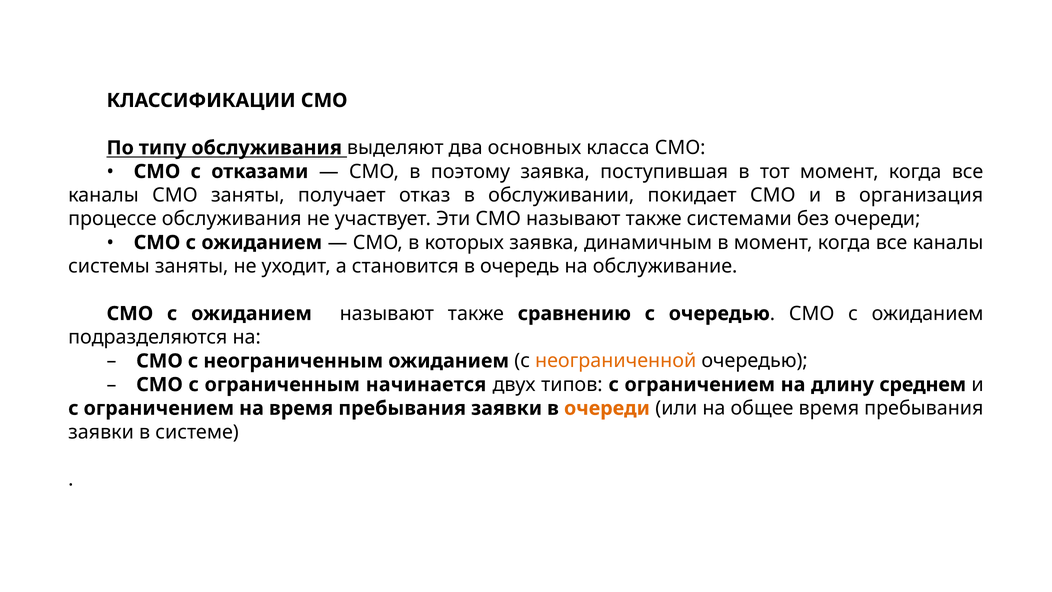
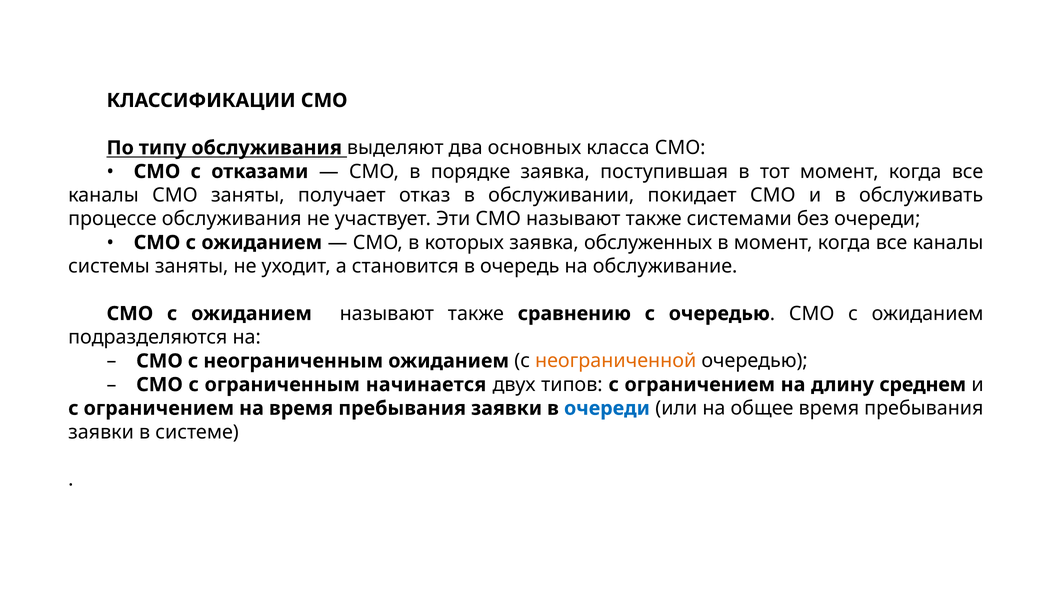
поэтому: поэтому -> порядке (471, 171)
организация: организация -> обслуживать (921, 195)
динамичным: динамичным -> обслуженных (648, 242)
очереди colour: orange -> blue (607, 408)
